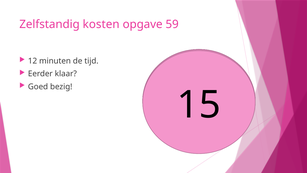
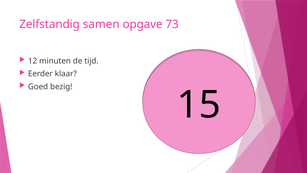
kosten: kosten -> samen (101, 24)
59: 59 -> 73 (172, 24)
